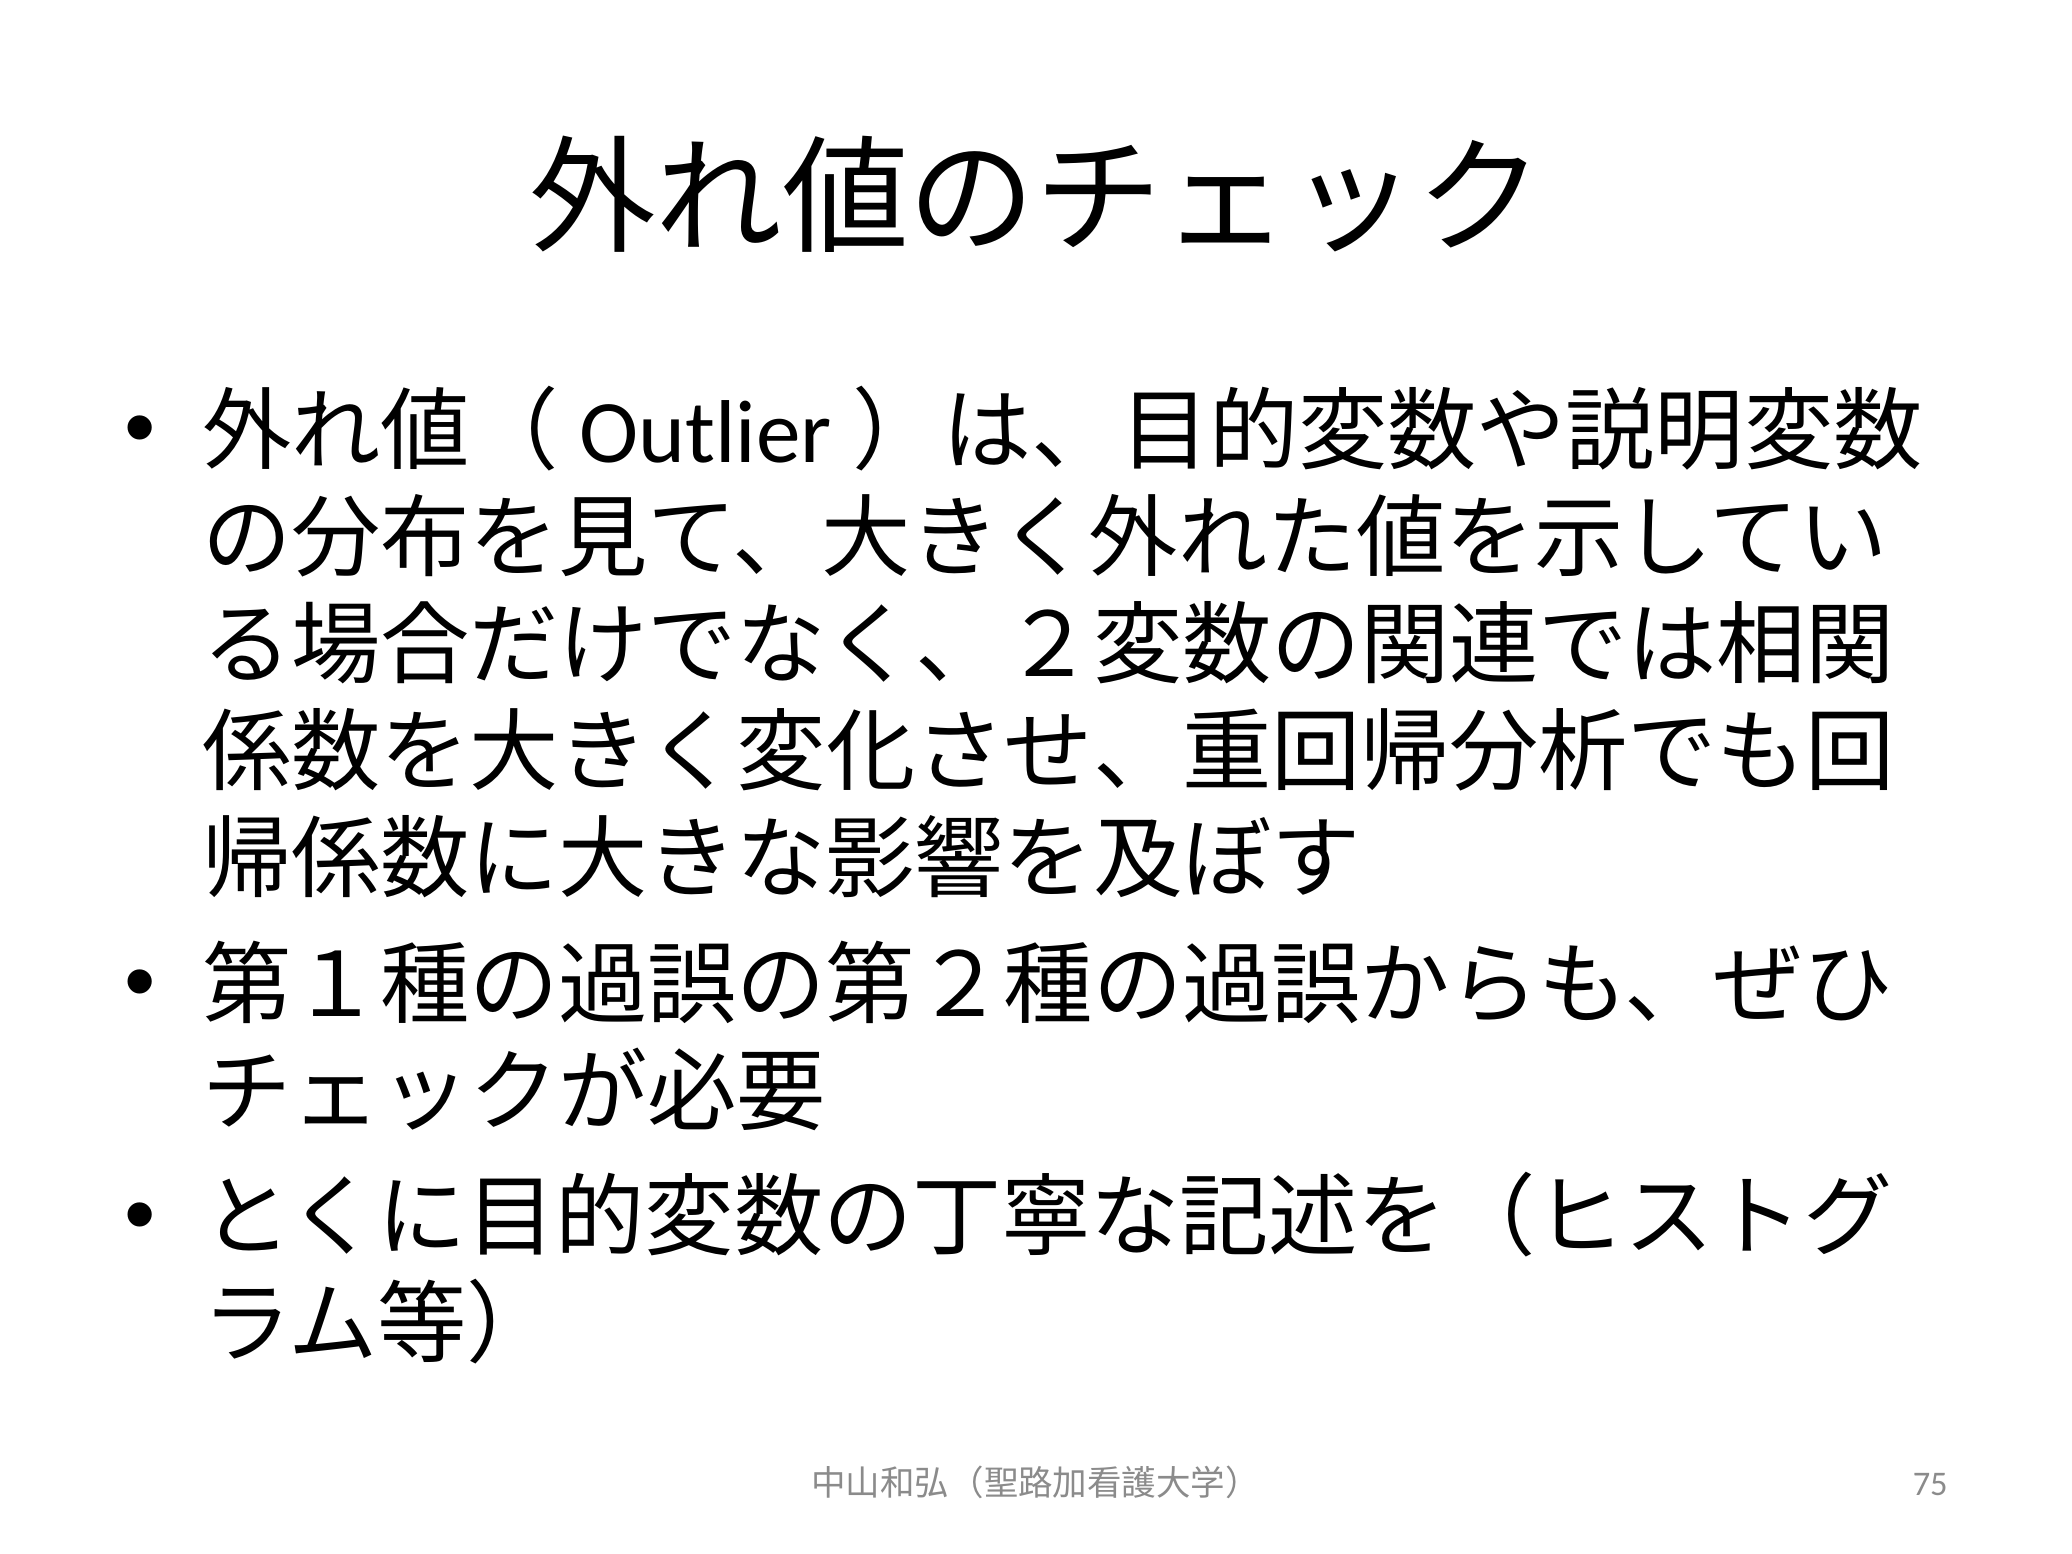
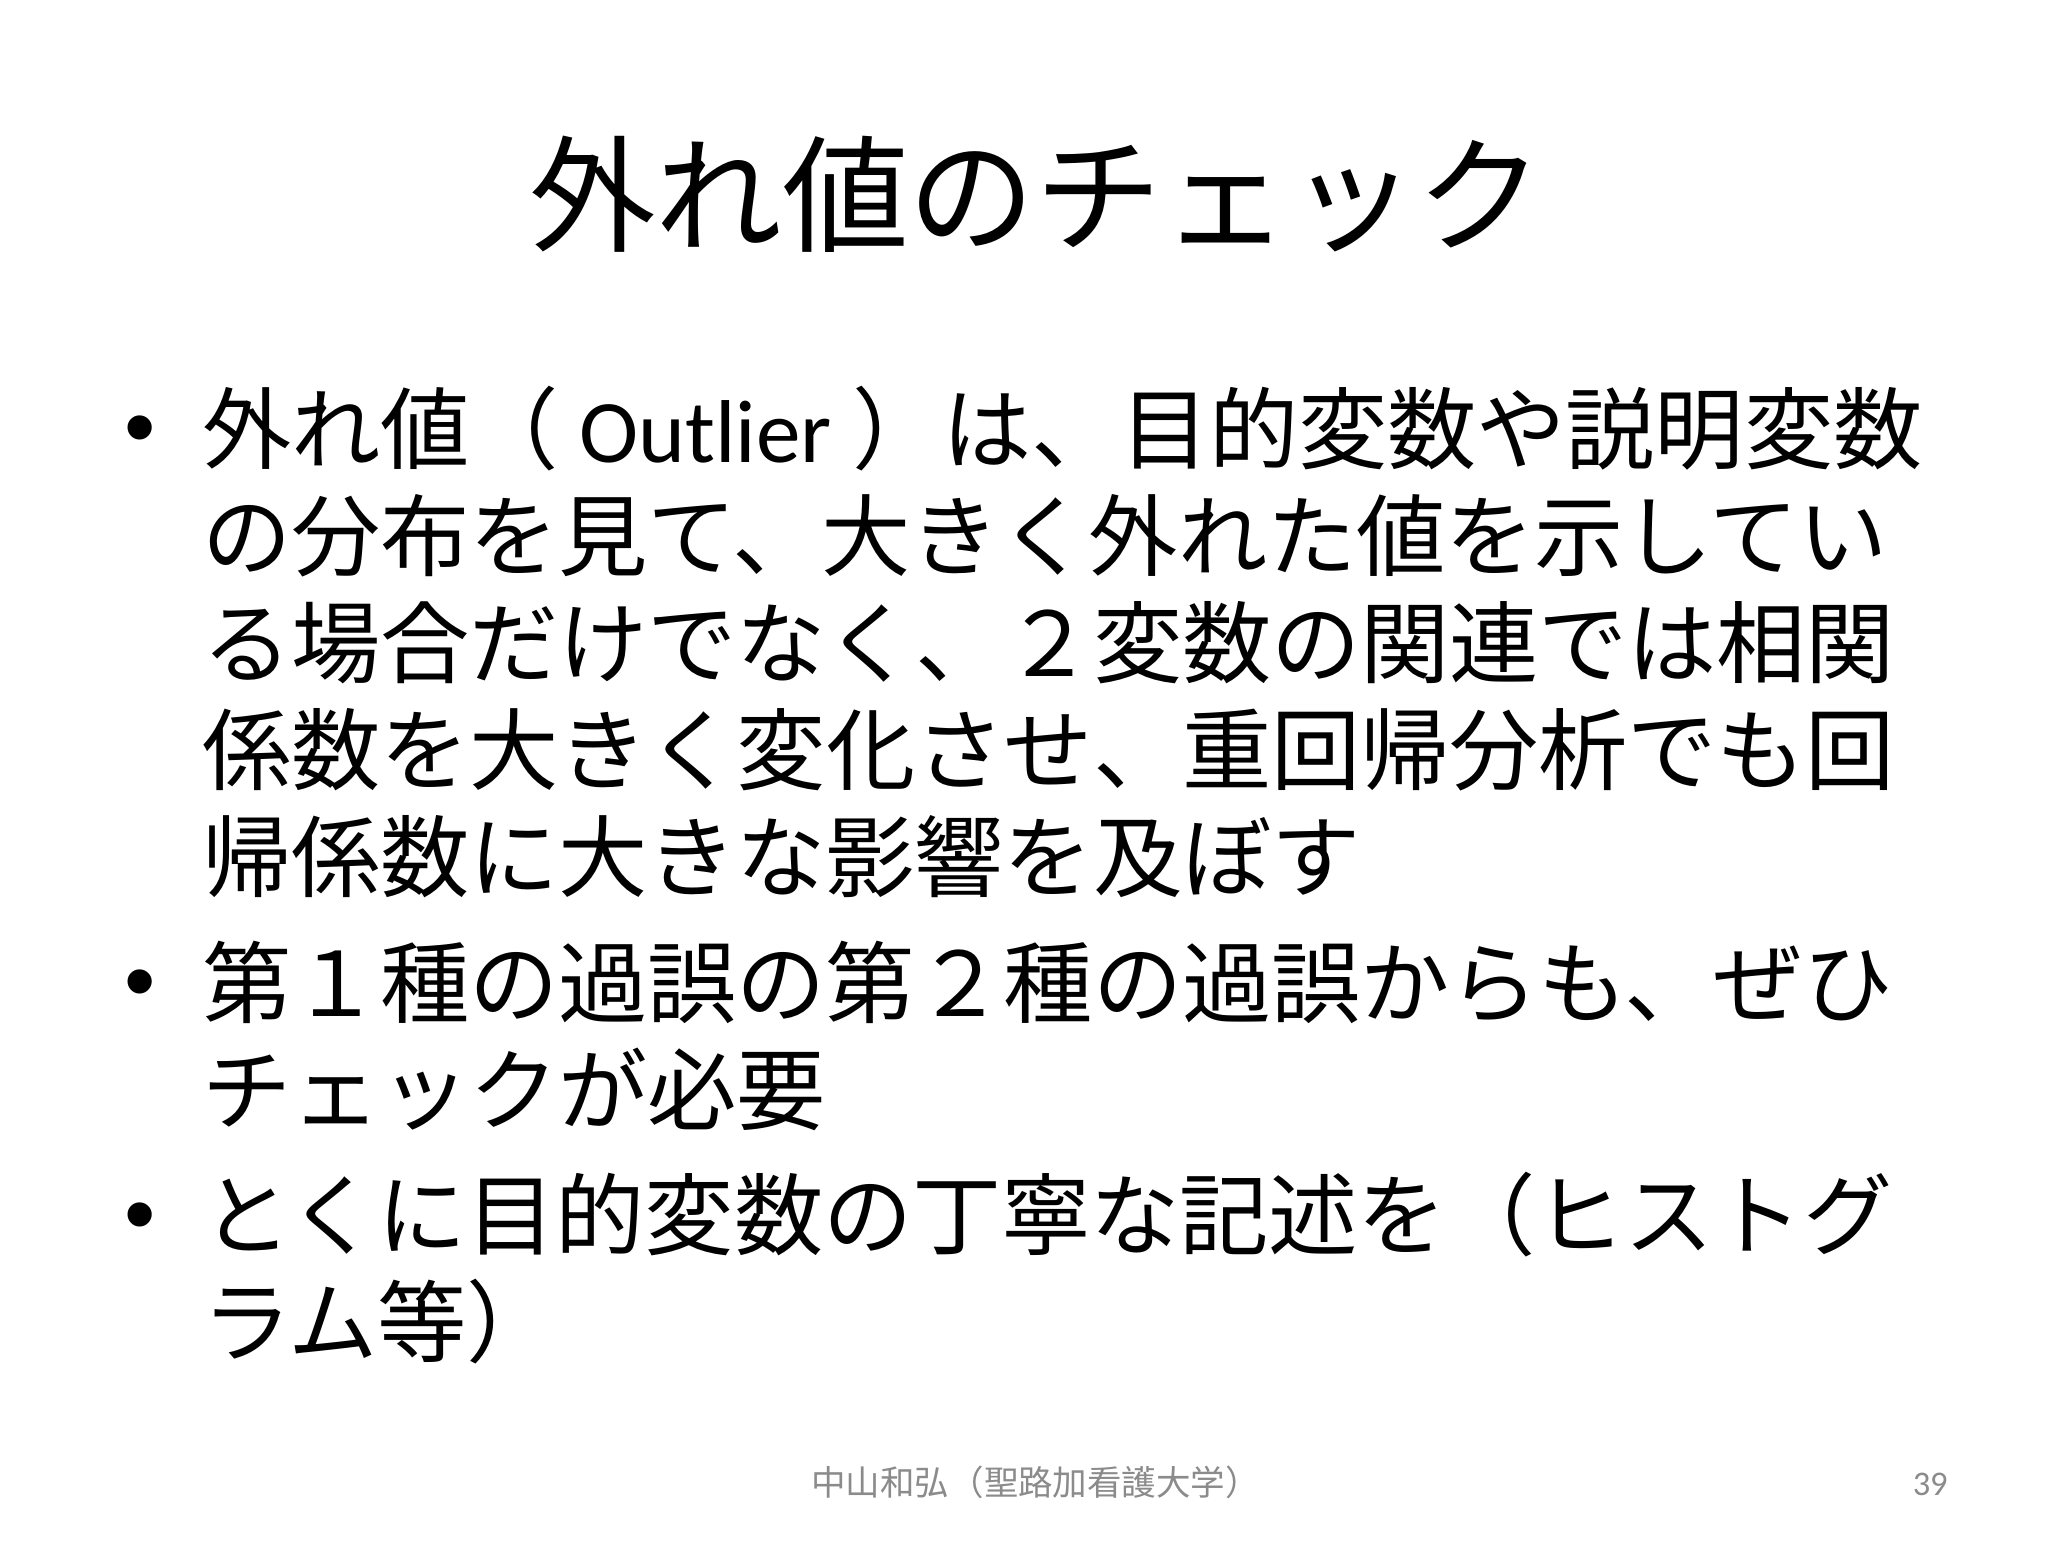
75: 75 -> 39 (1930, 1484)
